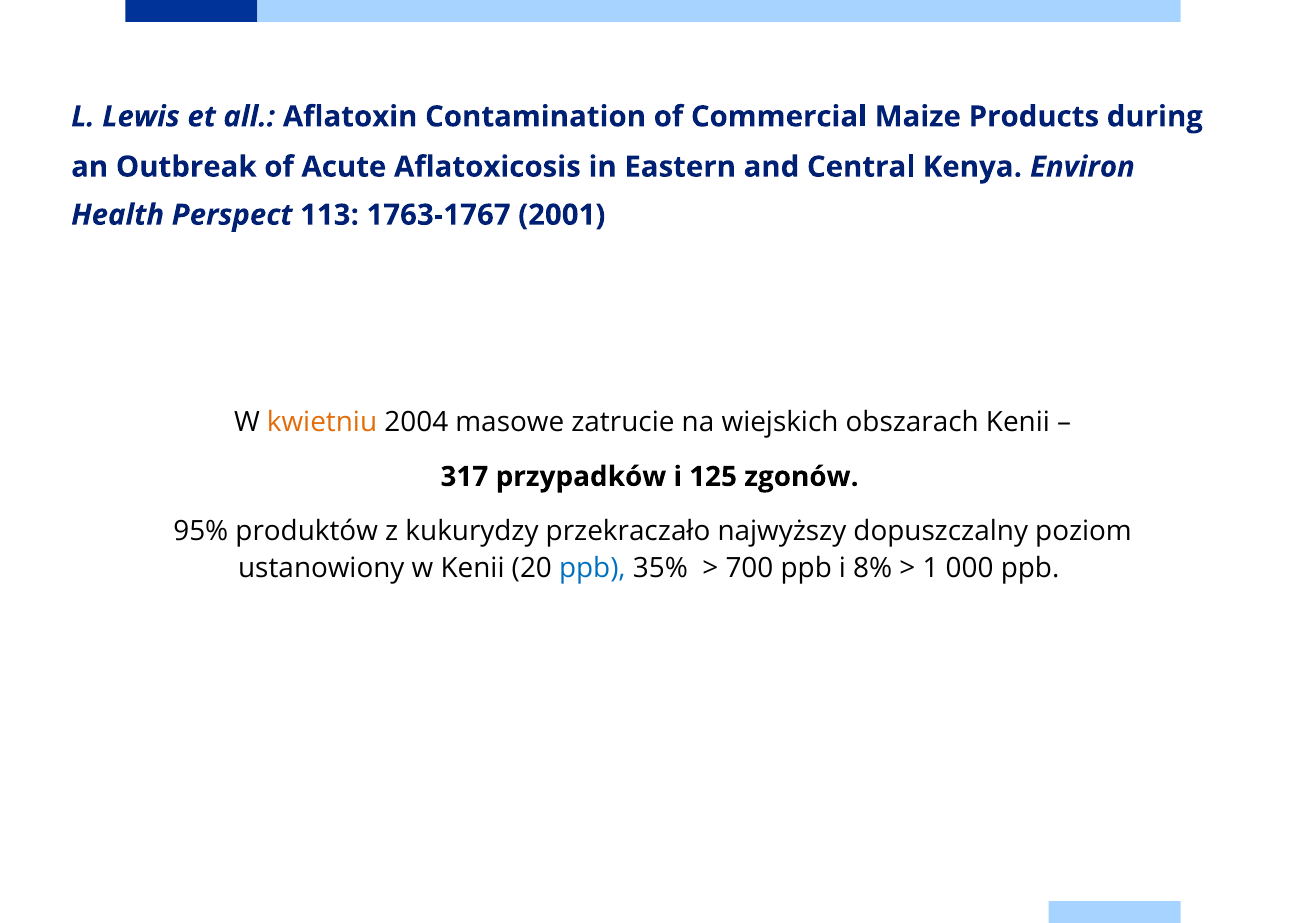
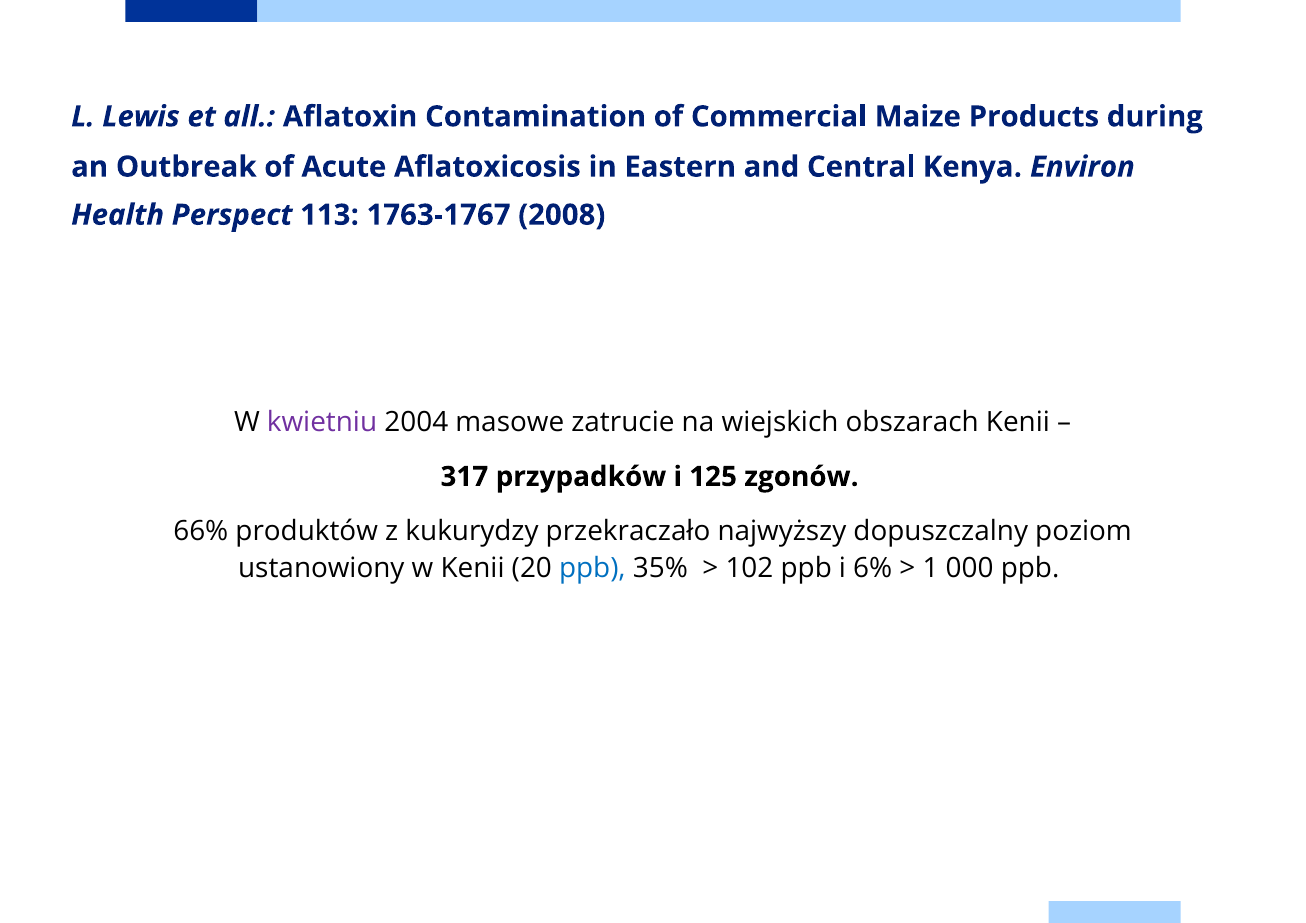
2001: 2001 -> 2008 (562, 215)
kwietniu colour: orange -> purple (322, 423)
95%: 95% -> 66% (201, 531)
700: 700 -> 102 (749, 569)
8%: 8% -> 6% (873, 569)
